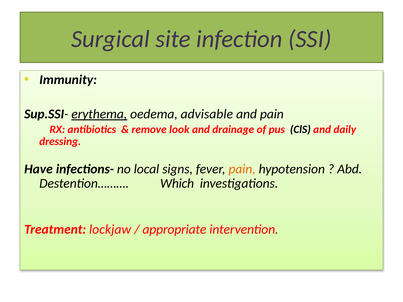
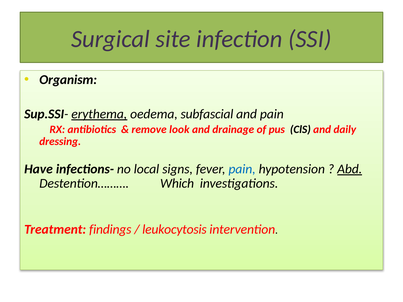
Immunity: Immunity -> Organism (68, 80)
advisable: advisable -> subfascial (207, 114)
pain colour: orange -> blue (242, 169)
Abd underline: none -> present (350, 169)
lockjaw: lockjaw -> findings (110, 229)
appropriate: appropriate -> leukocytosis (174, 229)
